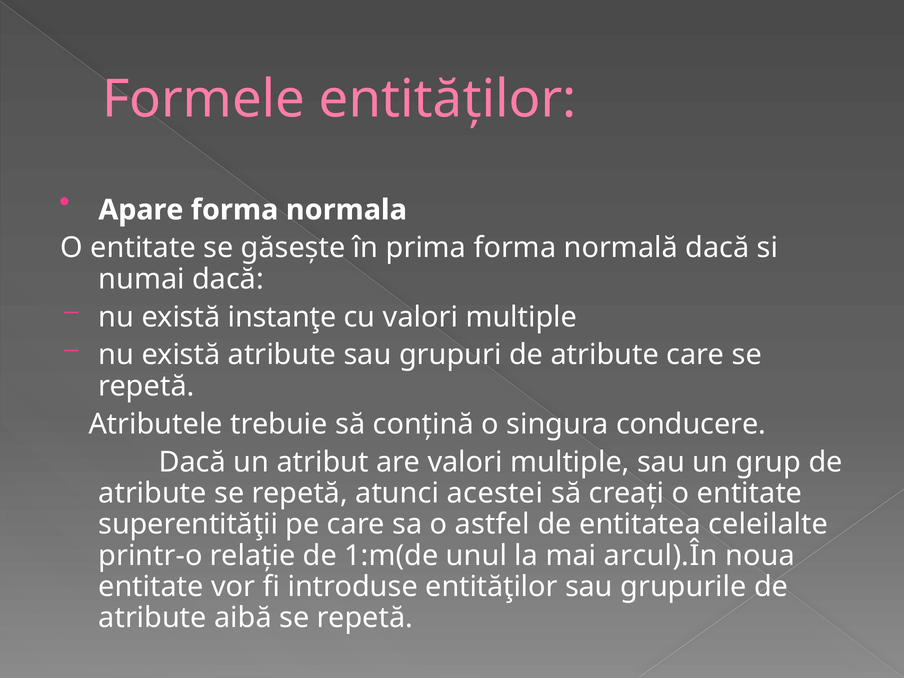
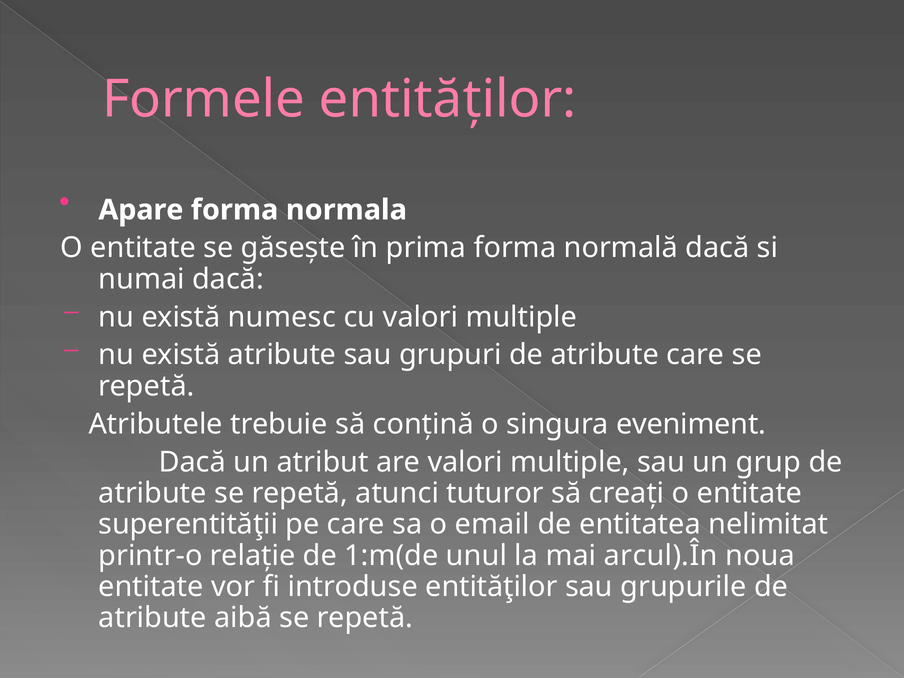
instanţe: instanţe -> numesc (282, 317)
conducere: conducere -> eveniment (691, 424)
acestei: acestei -> tuturor (495, 493)
astfel: astfel -> email (492, 524)
celeilalte: celeilalte -> nelimitat (768, 524)
